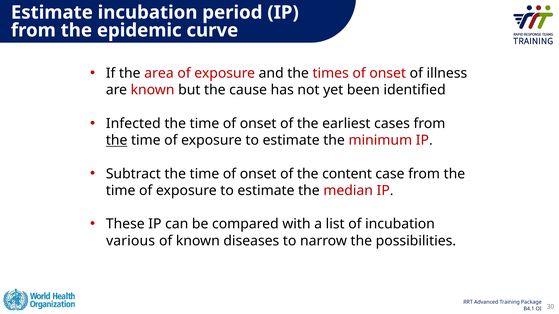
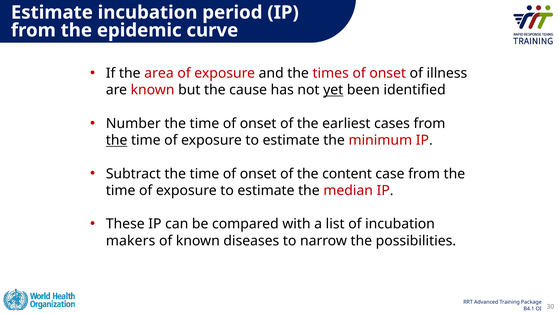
yet underline: none -> present (333, 90)
Infected: Infected -> Number (133, 124)
various: various -> makers (131, 241)
